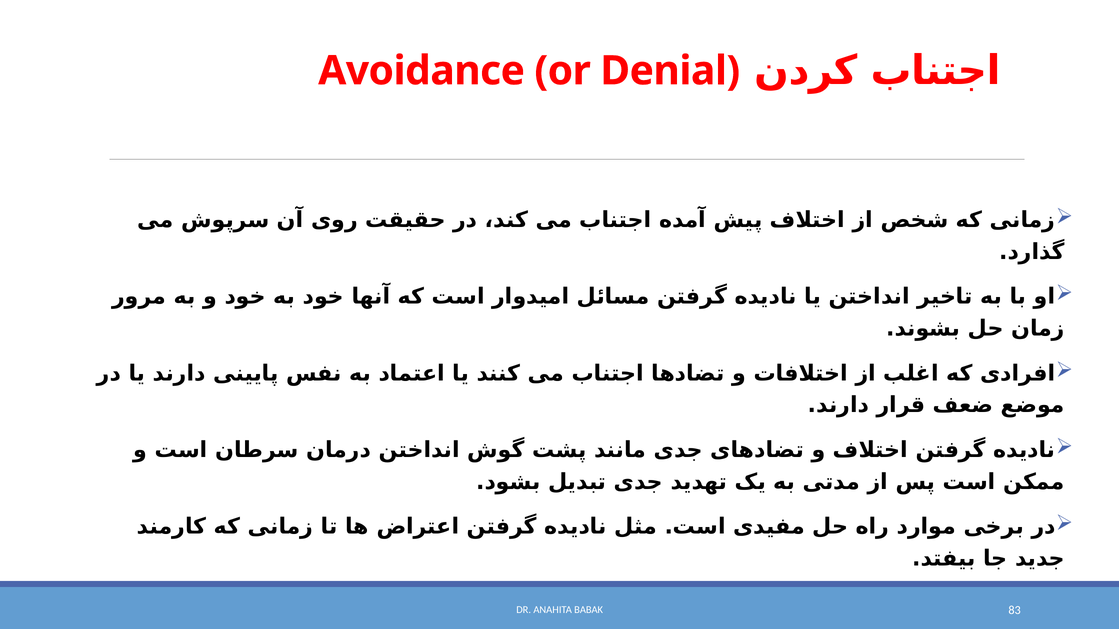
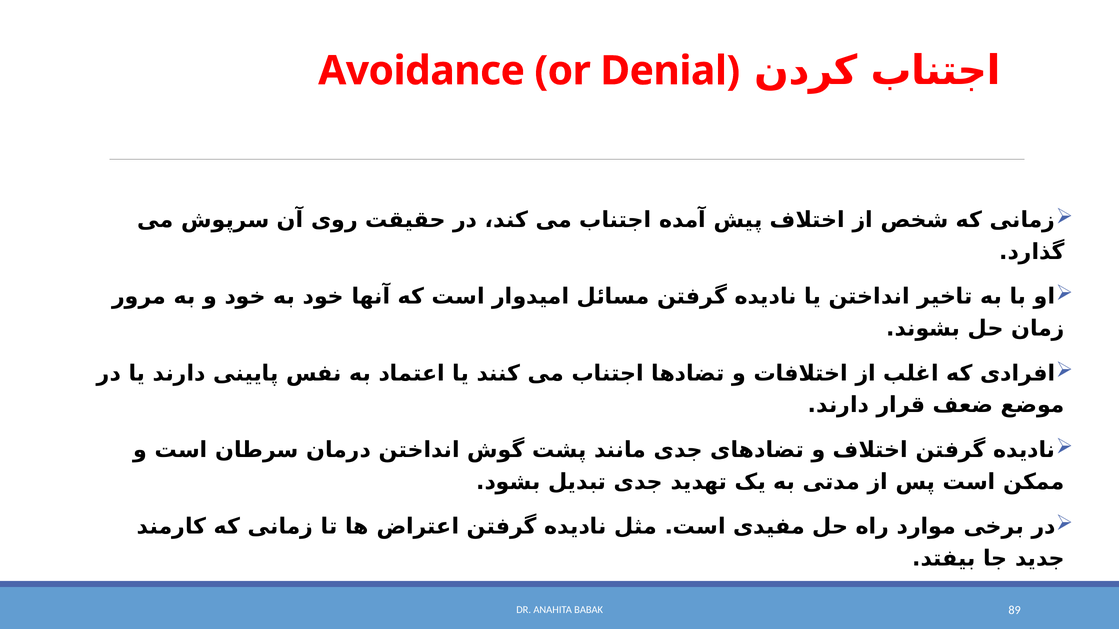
83: 83 -> 89 (1015, 610)
